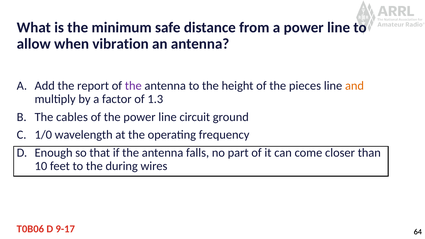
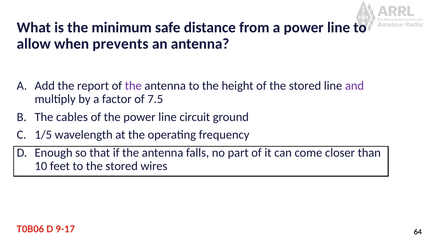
vibration: vibration -> prevents (120, 44)
of the pieces: pieces -> stored (305, 86)
and colour: orange -> purple (354, 86)
1.3: 1.3 -> 7.5 (155, 99)
1/0: 1/0 -> 1/5 (43, 135)
to the during: during -> stored (122, 166)
